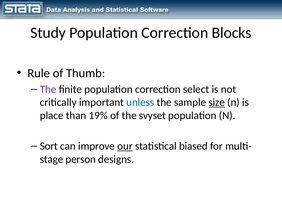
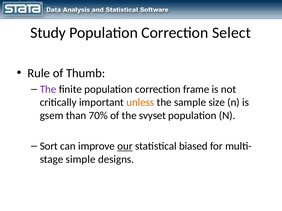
Blocks: Blocks -> Select (231, 33)
select: select -> frame (196, 89)
unless colour: blue -> orange (140, 103)
size underline: present -> none (217, 103)
place: place -> gsem (52, 116)
19%: 19% -> 70% (98, 116)
person: person -> simple (81, 160)
